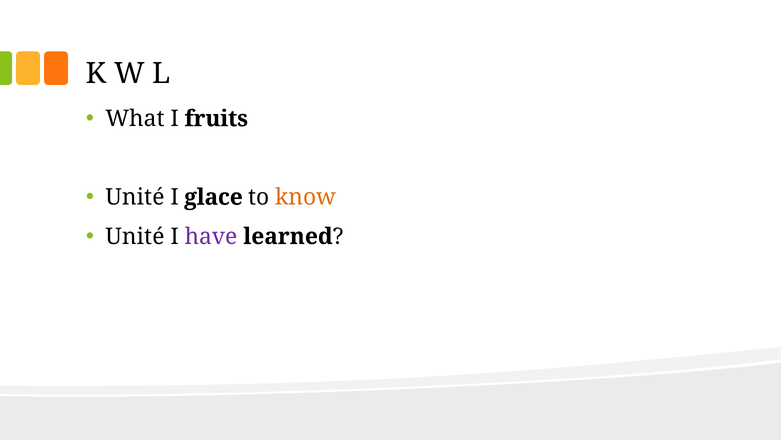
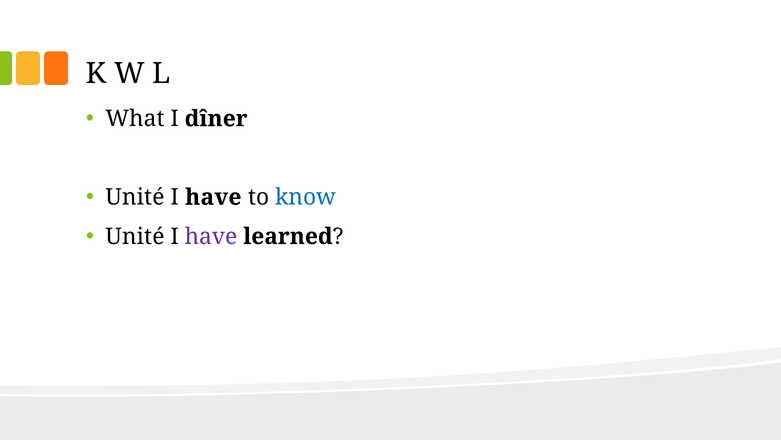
fruits: fruits -> dîner (216, 119)
glace: glace -> have (213, 197)
know colour: orange -> blue (305, 197)
